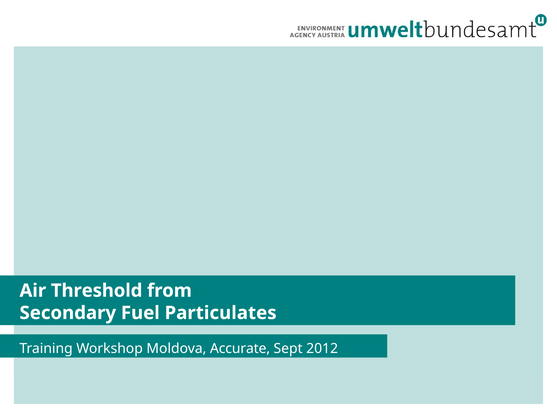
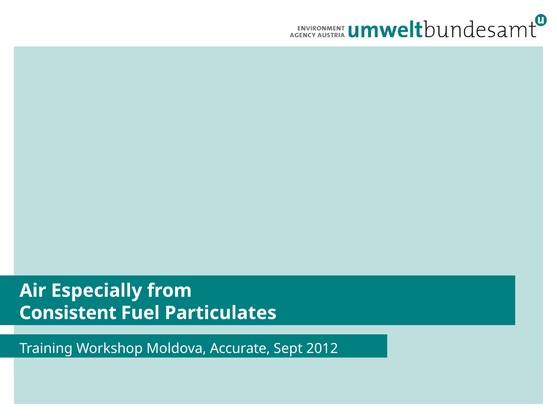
Threshold: Threshold -> Especially (97, 290)
Secondary: Secondary -> Consistent (68, 313)
